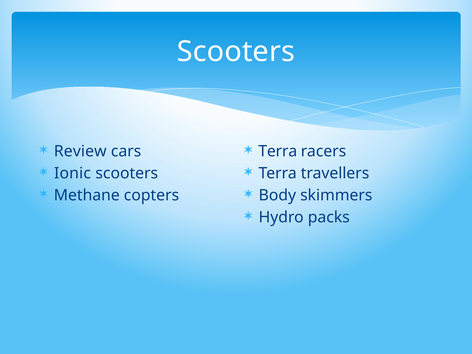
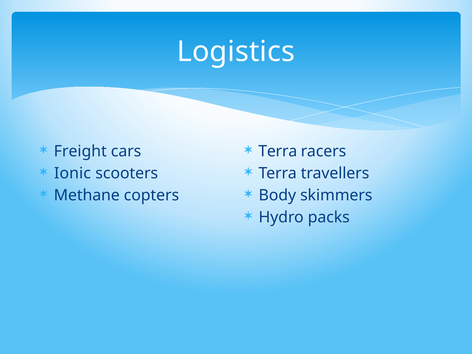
Scooters: Scooters -> Logistics (236, 52)
Review: Review -> Freight (80, 151)
